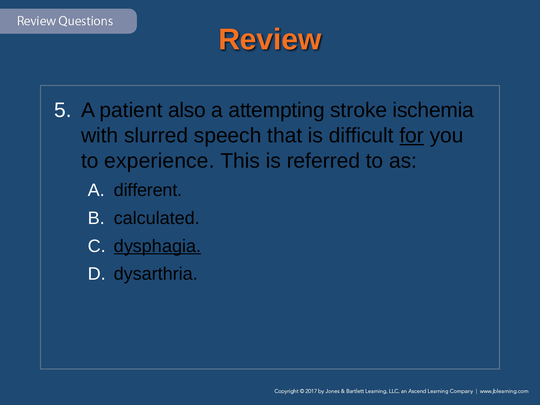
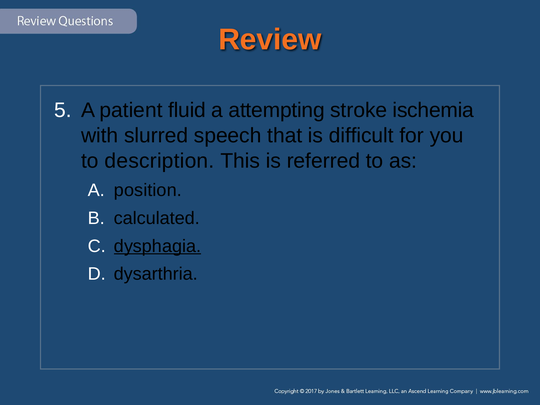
also: also -> fluid (187, 110)
for underline: present -> none (412, 136)
experience: experience -> description (159, 161)
different: different -> position (148, 190)
